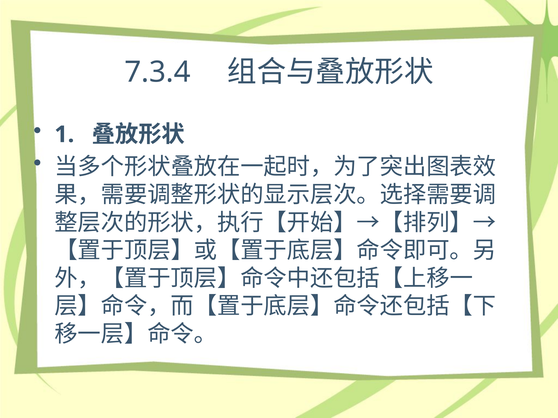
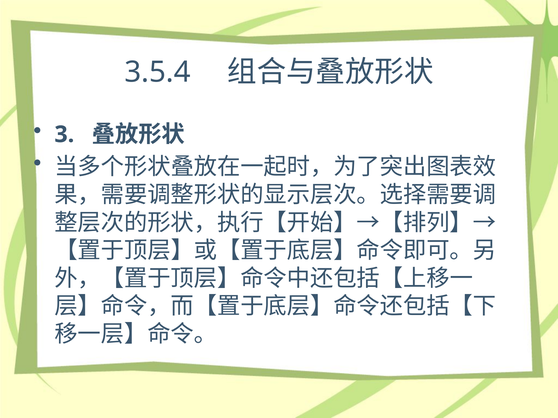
7.3.4: 7.3.4 -> 3.5.4 (158, 72)
1: 1 -> 3 (64, 135)
